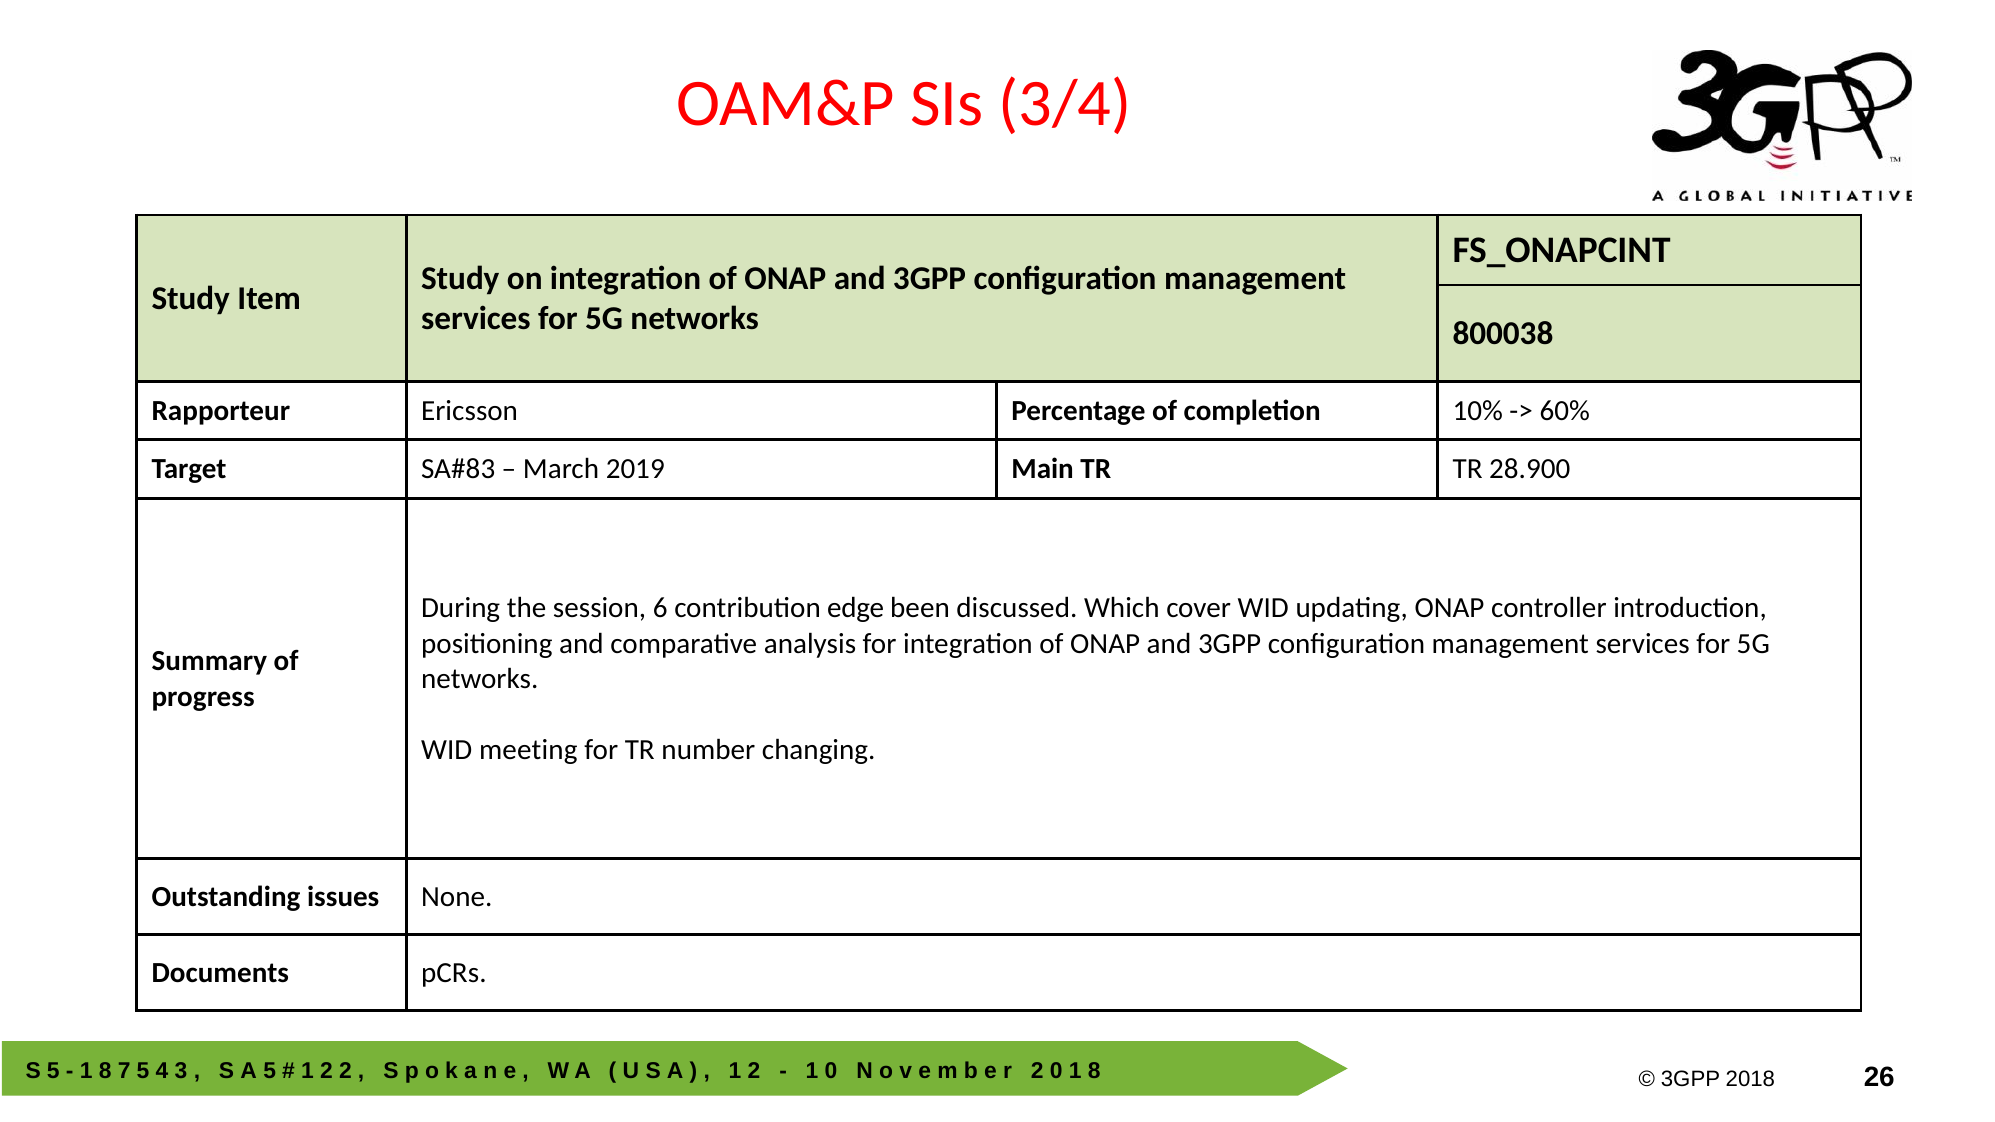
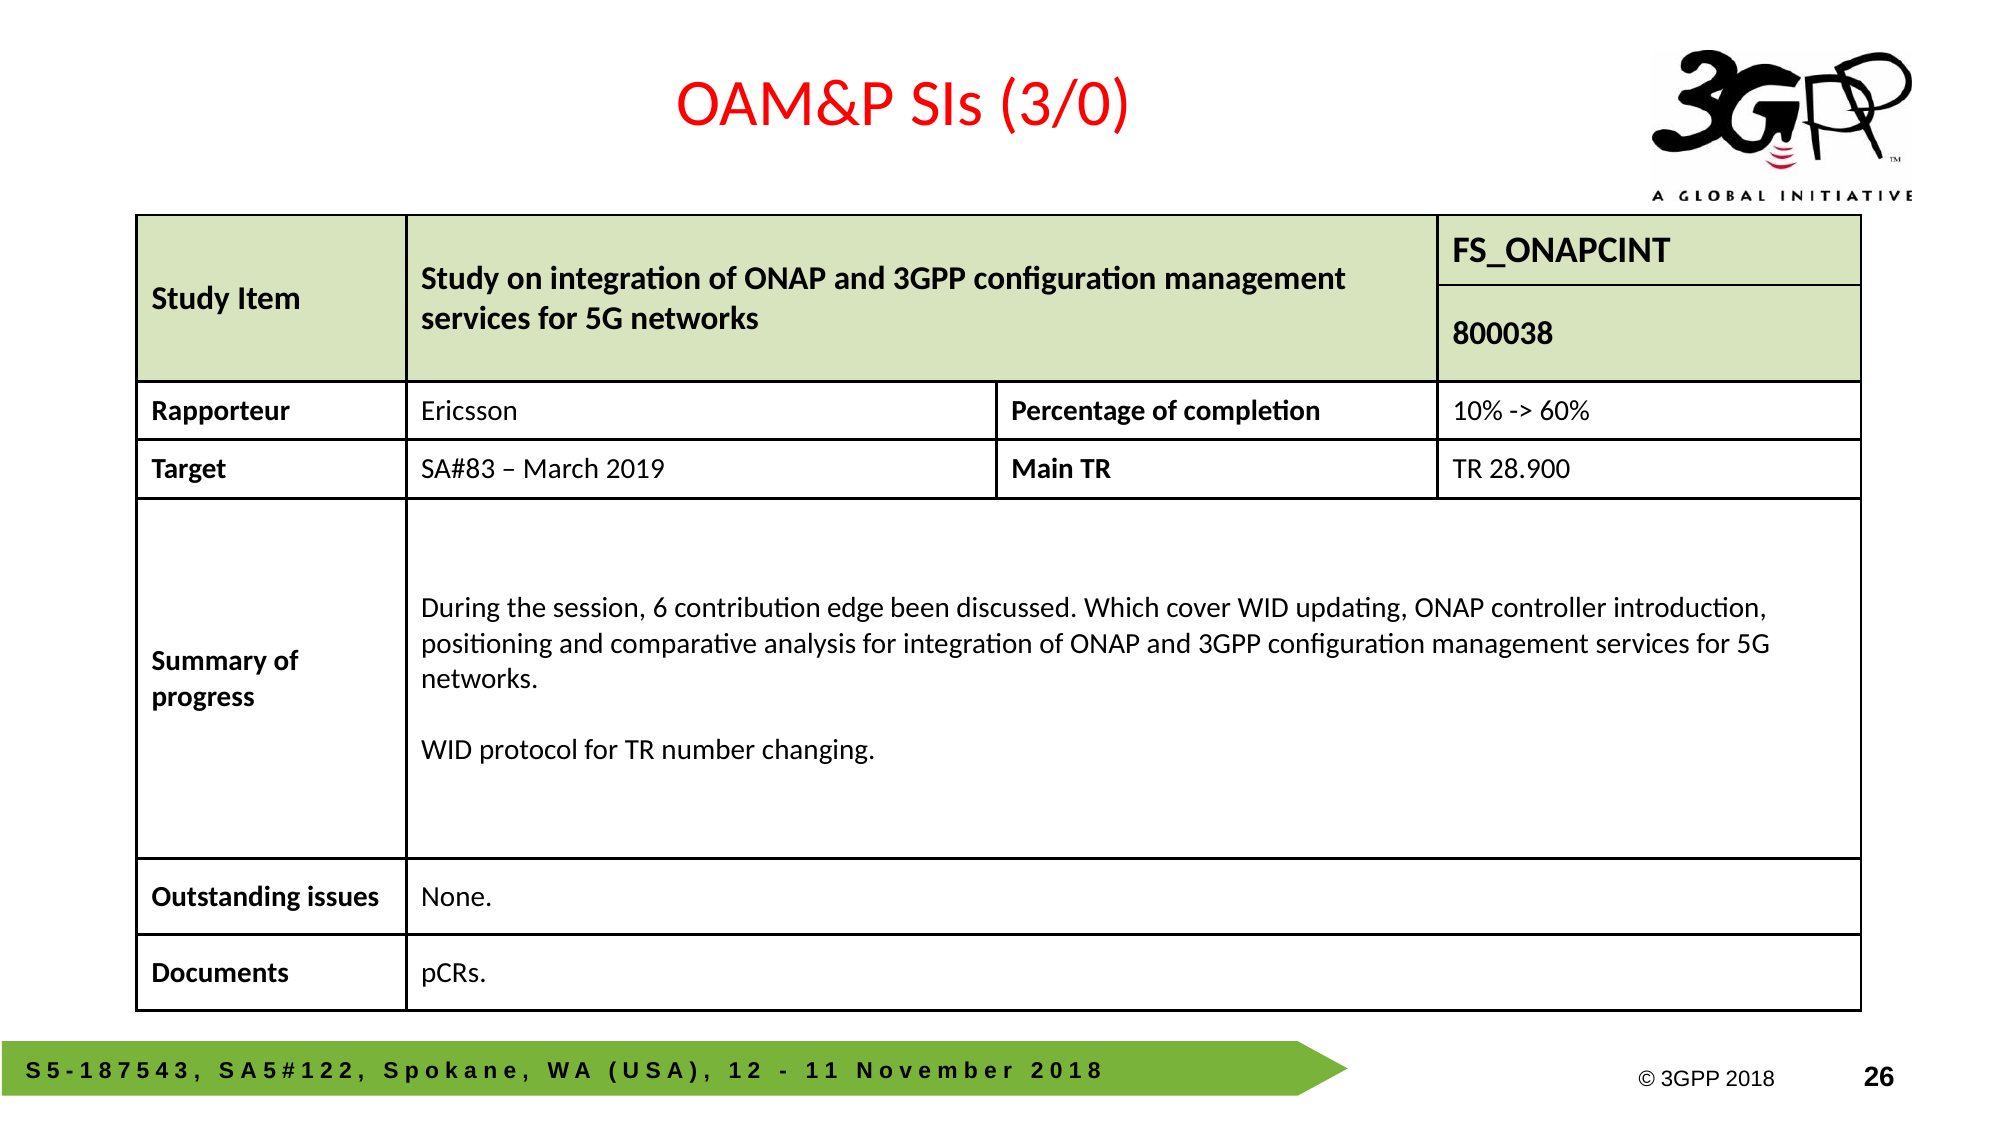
3/4: 3/4 -> 3/0 (1065, 103)
meeting: meeting -> protocol (529, 750)
0: 0 -> 1 (831, 1072)
